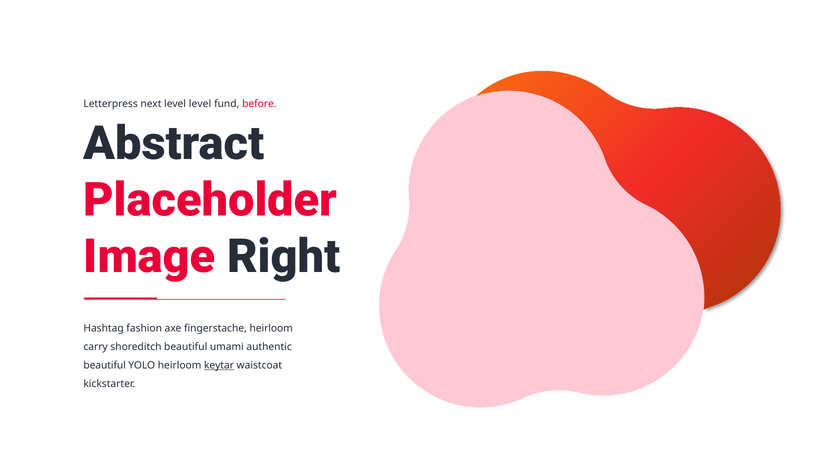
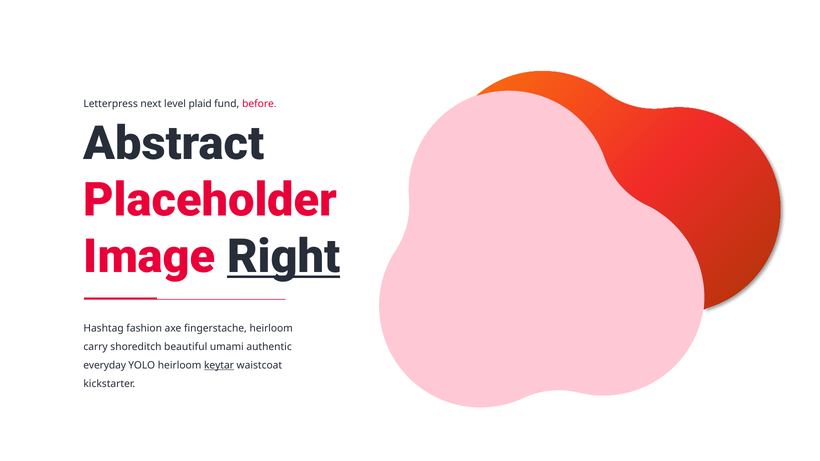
level level: level -> plaid (200, 104)
Right underline: none -> present (284, 257)
beautiful: beautiful -> everyday (105, 365)
